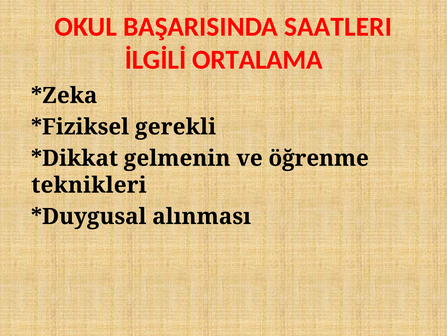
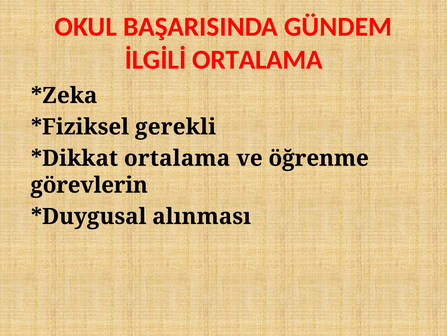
SAATLERI: SAATLERI -> GÜNDEM (338, 27)
gelmenin: gelmenin -> ortalama (177, 158)
teknikleri: teknikleri -> görevlerin (89, 185)
